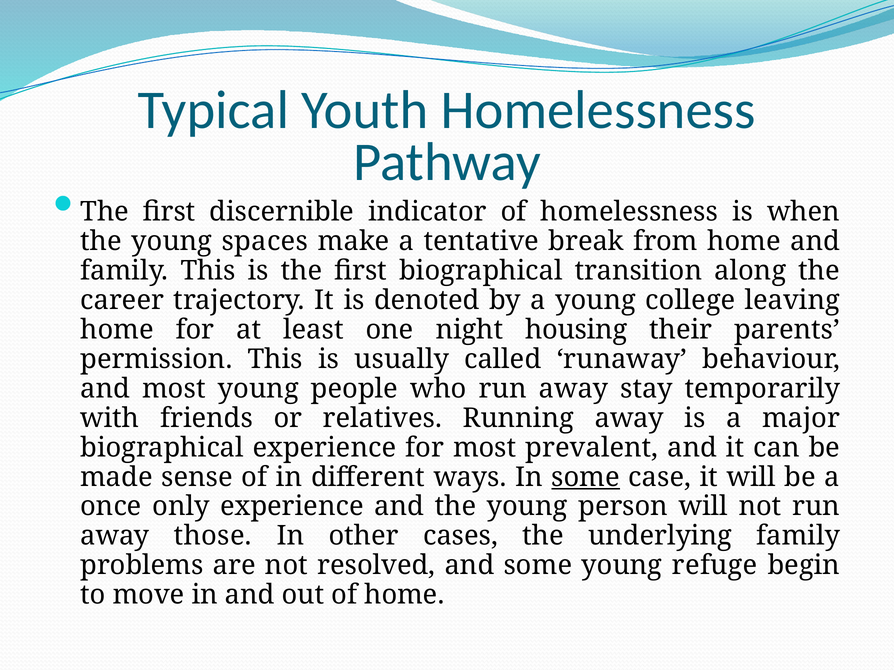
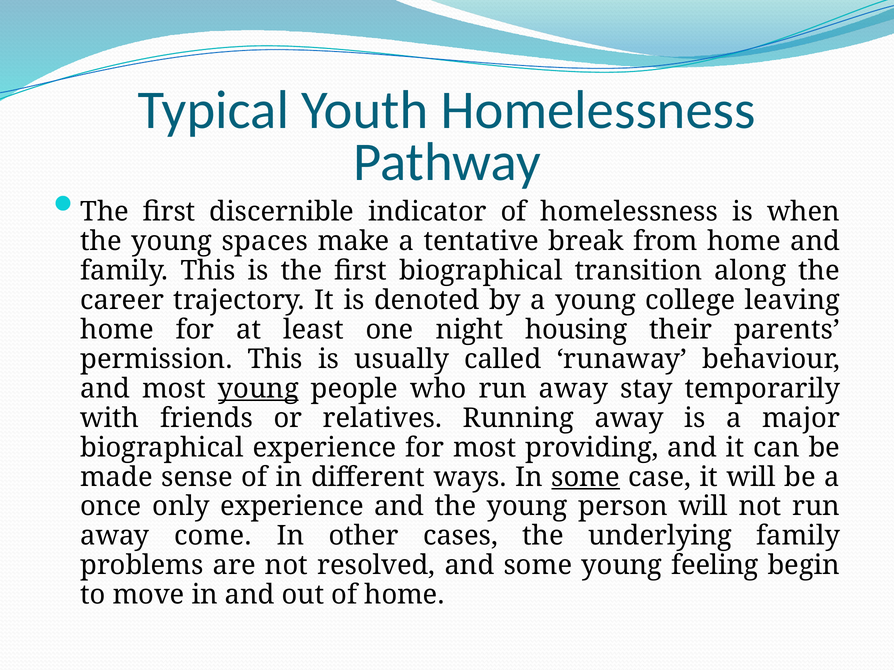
young underline: none -> present (258, 389)
prevalent: prevalent -> providing (592, 448)
those: those -> come (213, 536)
refuge: refuge -> feeling (715, 566)
